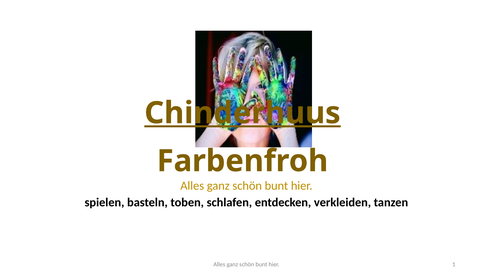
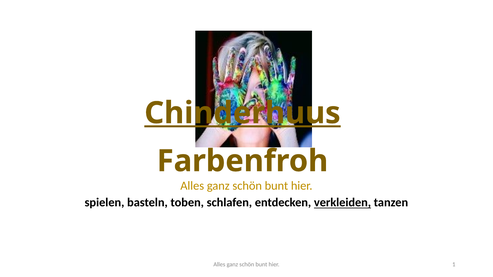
verkleiden underline: none -> present (342, 203)
